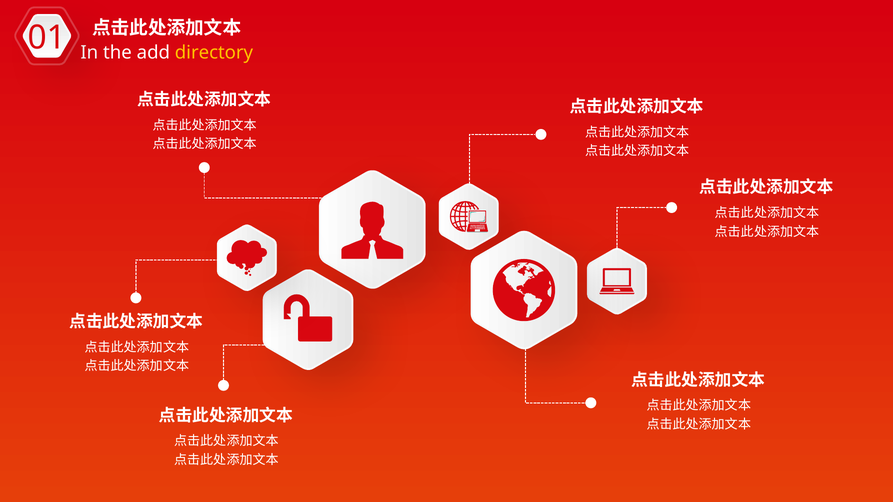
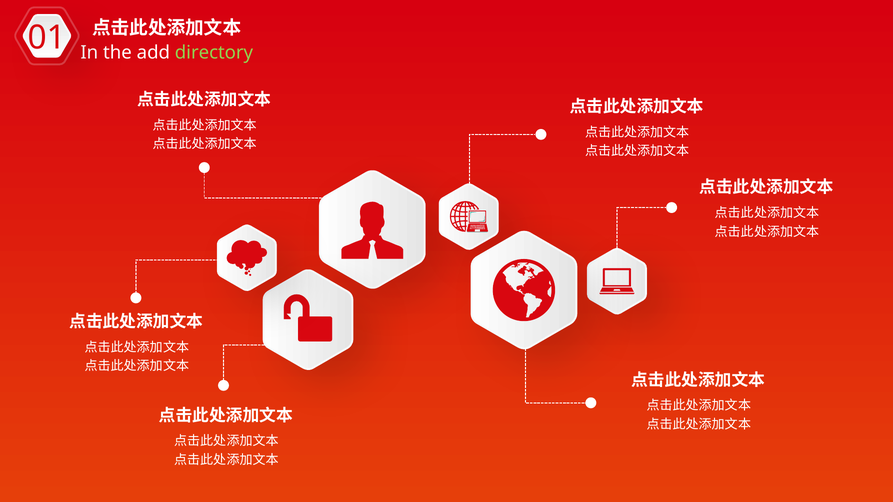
directory colour: yellow -> light green (214, 53)
